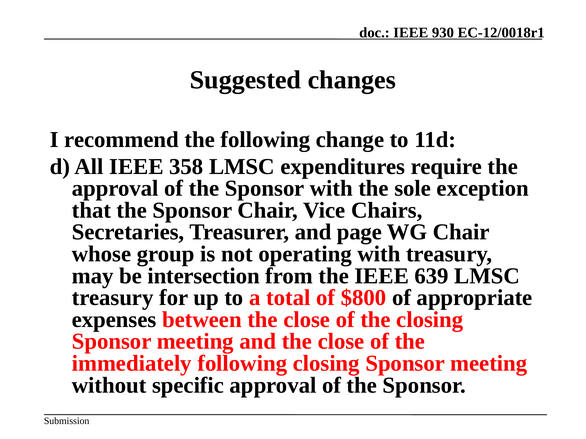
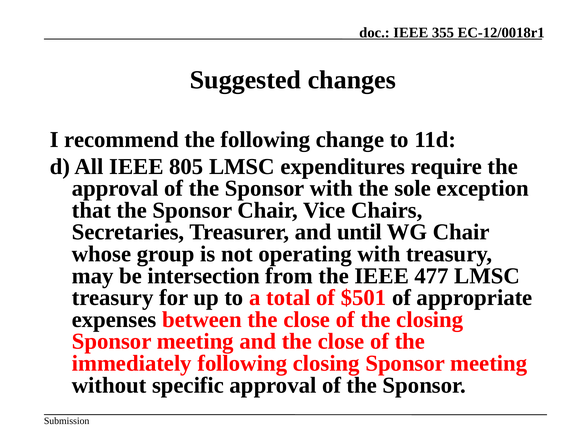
930: 930 -> 355 (443, 33)
358: 358 -> 805 (186, 167)
page: page -> until (359, 232)
639: 639 -> 477 (432, 276)
$800: $800 -> $501 (363, 298)
